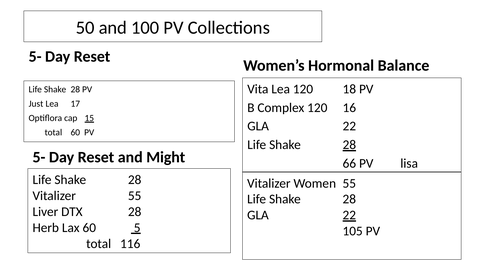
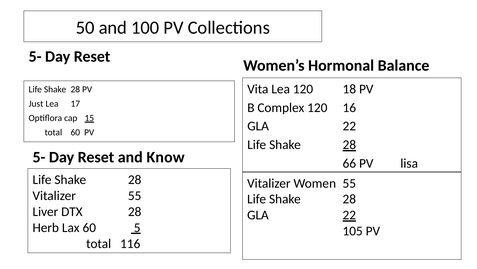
Might: Might -> Know (166, 157)
